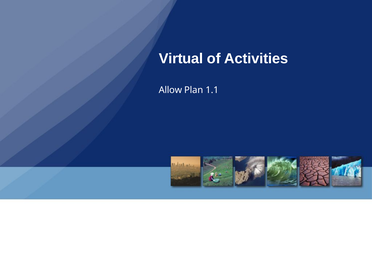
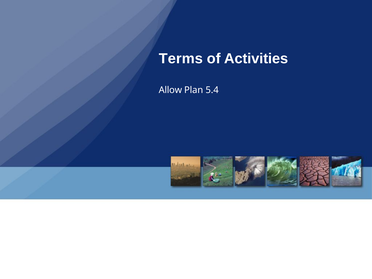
Virtual: Virtual -> Terms (181, 58)
1.1: 1.1 -> 5.4 (212, 90)
